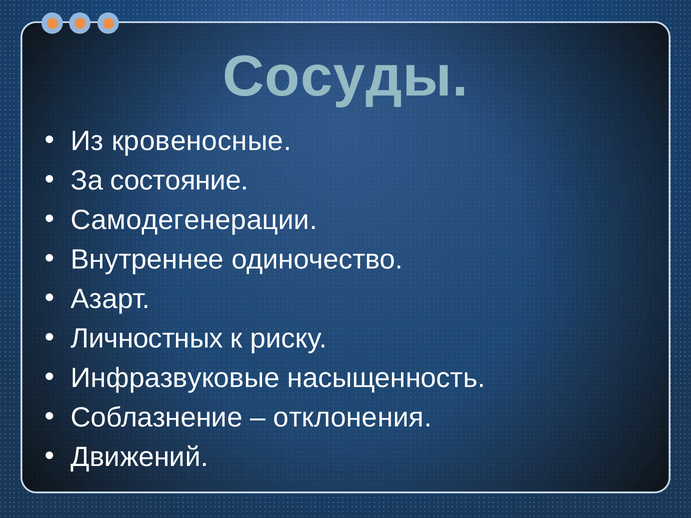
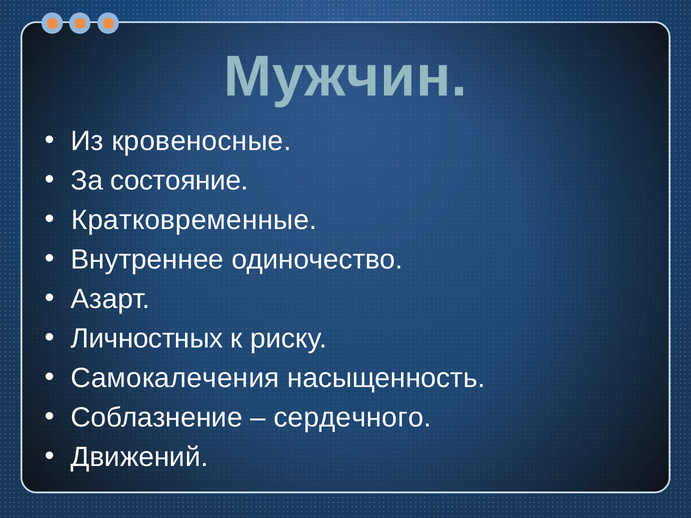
Сосуды: Сосуды -> Мужчин (345, 77)
Самодегенерации: Самодегенерации -> Кратковременные (194, 220)
Инфразвуковые: Инфразвуковые -> Самокалечения (175, 378)
отклонения: отклонения -> сердечного (353, 418)
